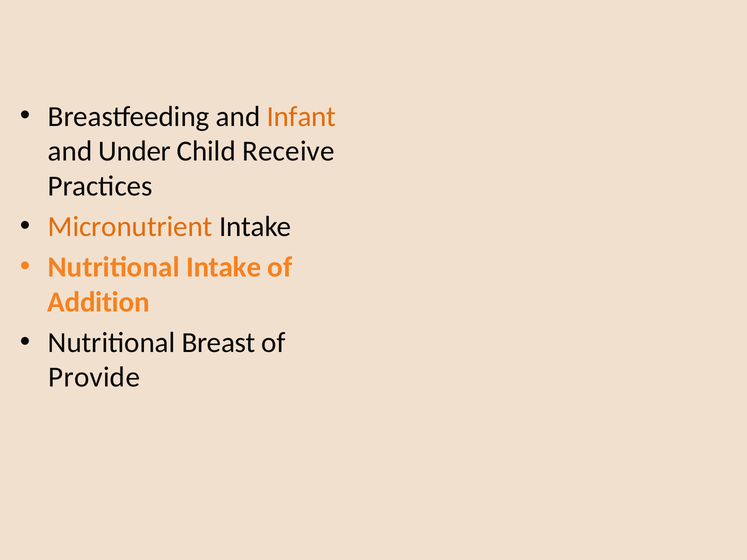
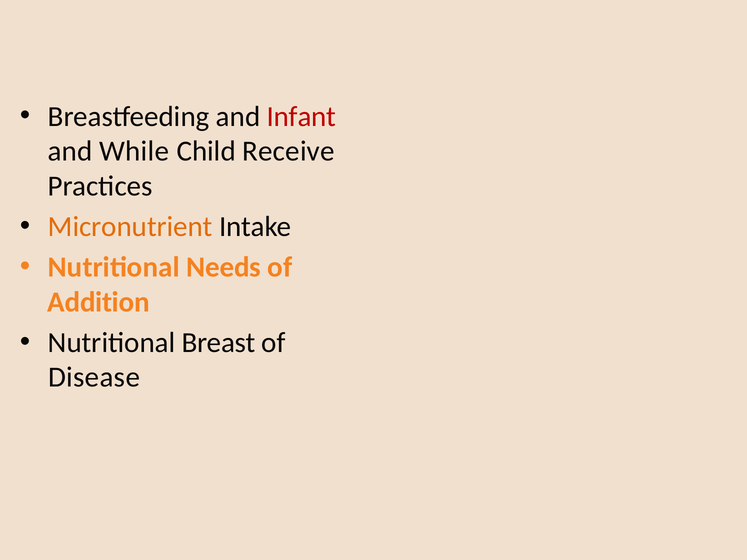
Infant colour: orange -> red (301, 117)
Under: Under -> While (134, 151)
Nutritional Intake: Intake -> Needs (224, 267)
Provide: Provide -> Disease (94, 378)
